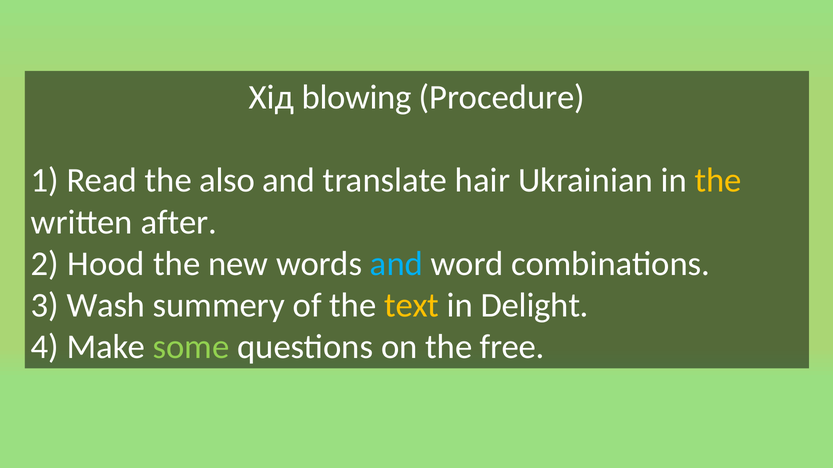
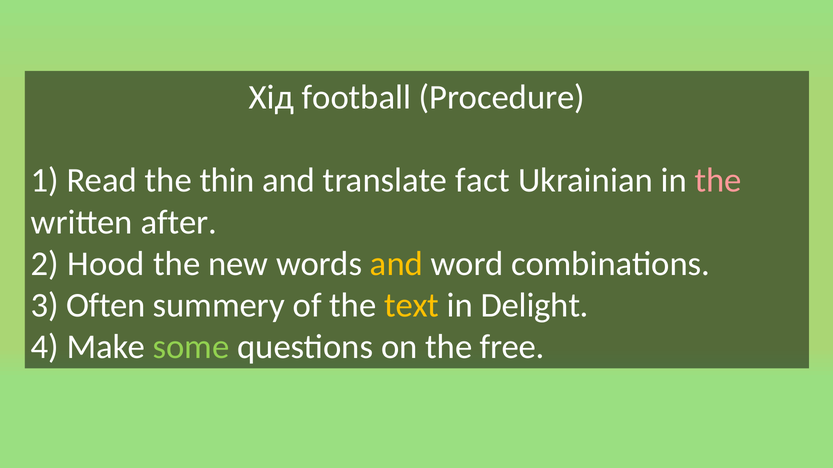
blowing: blowing -> football (356, 97)
also: also -> thin (227, 181)
hair: hair -> fact (482, 181)
the colour: yellow -> pink (718, 181)
and colour: light blue -> yellow (396, 264)
Wash: Wash -> Often (106, 306)
